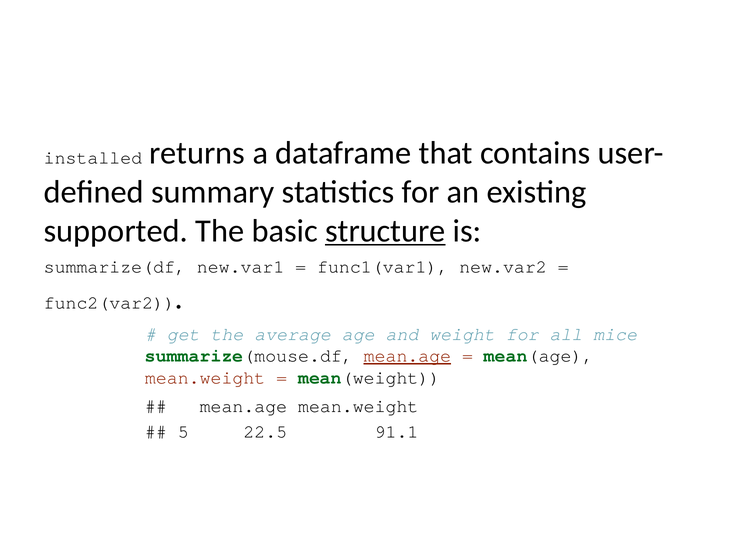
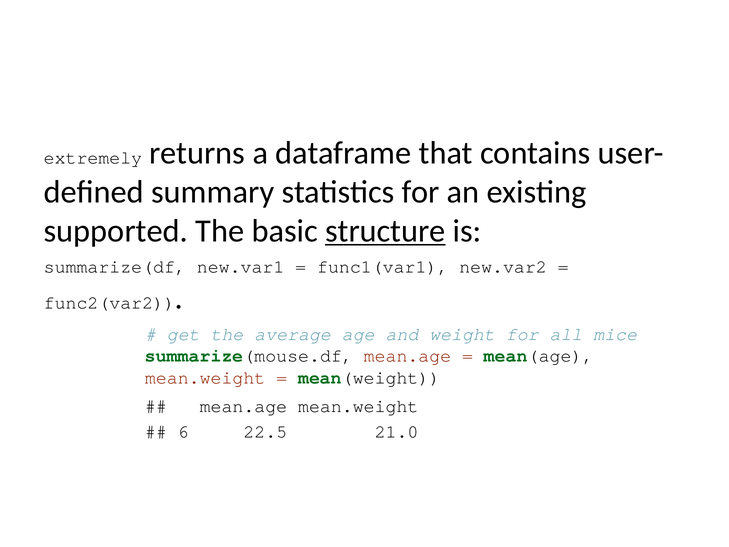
installed: installed -> extremely (93, 158)
mean.age underline: present -> none (407, 356)
5: 5 -> 6 (183, 431)
91.1: 91.1 -> 21.0 (397, 431)
